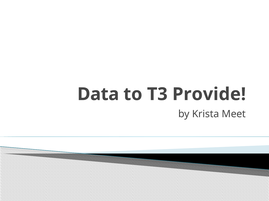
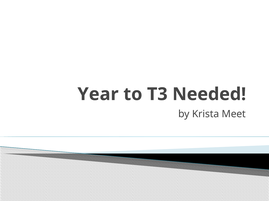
Data: Data -> Year (98, 95)
Provide: Provide -> Needed (209, 95)
